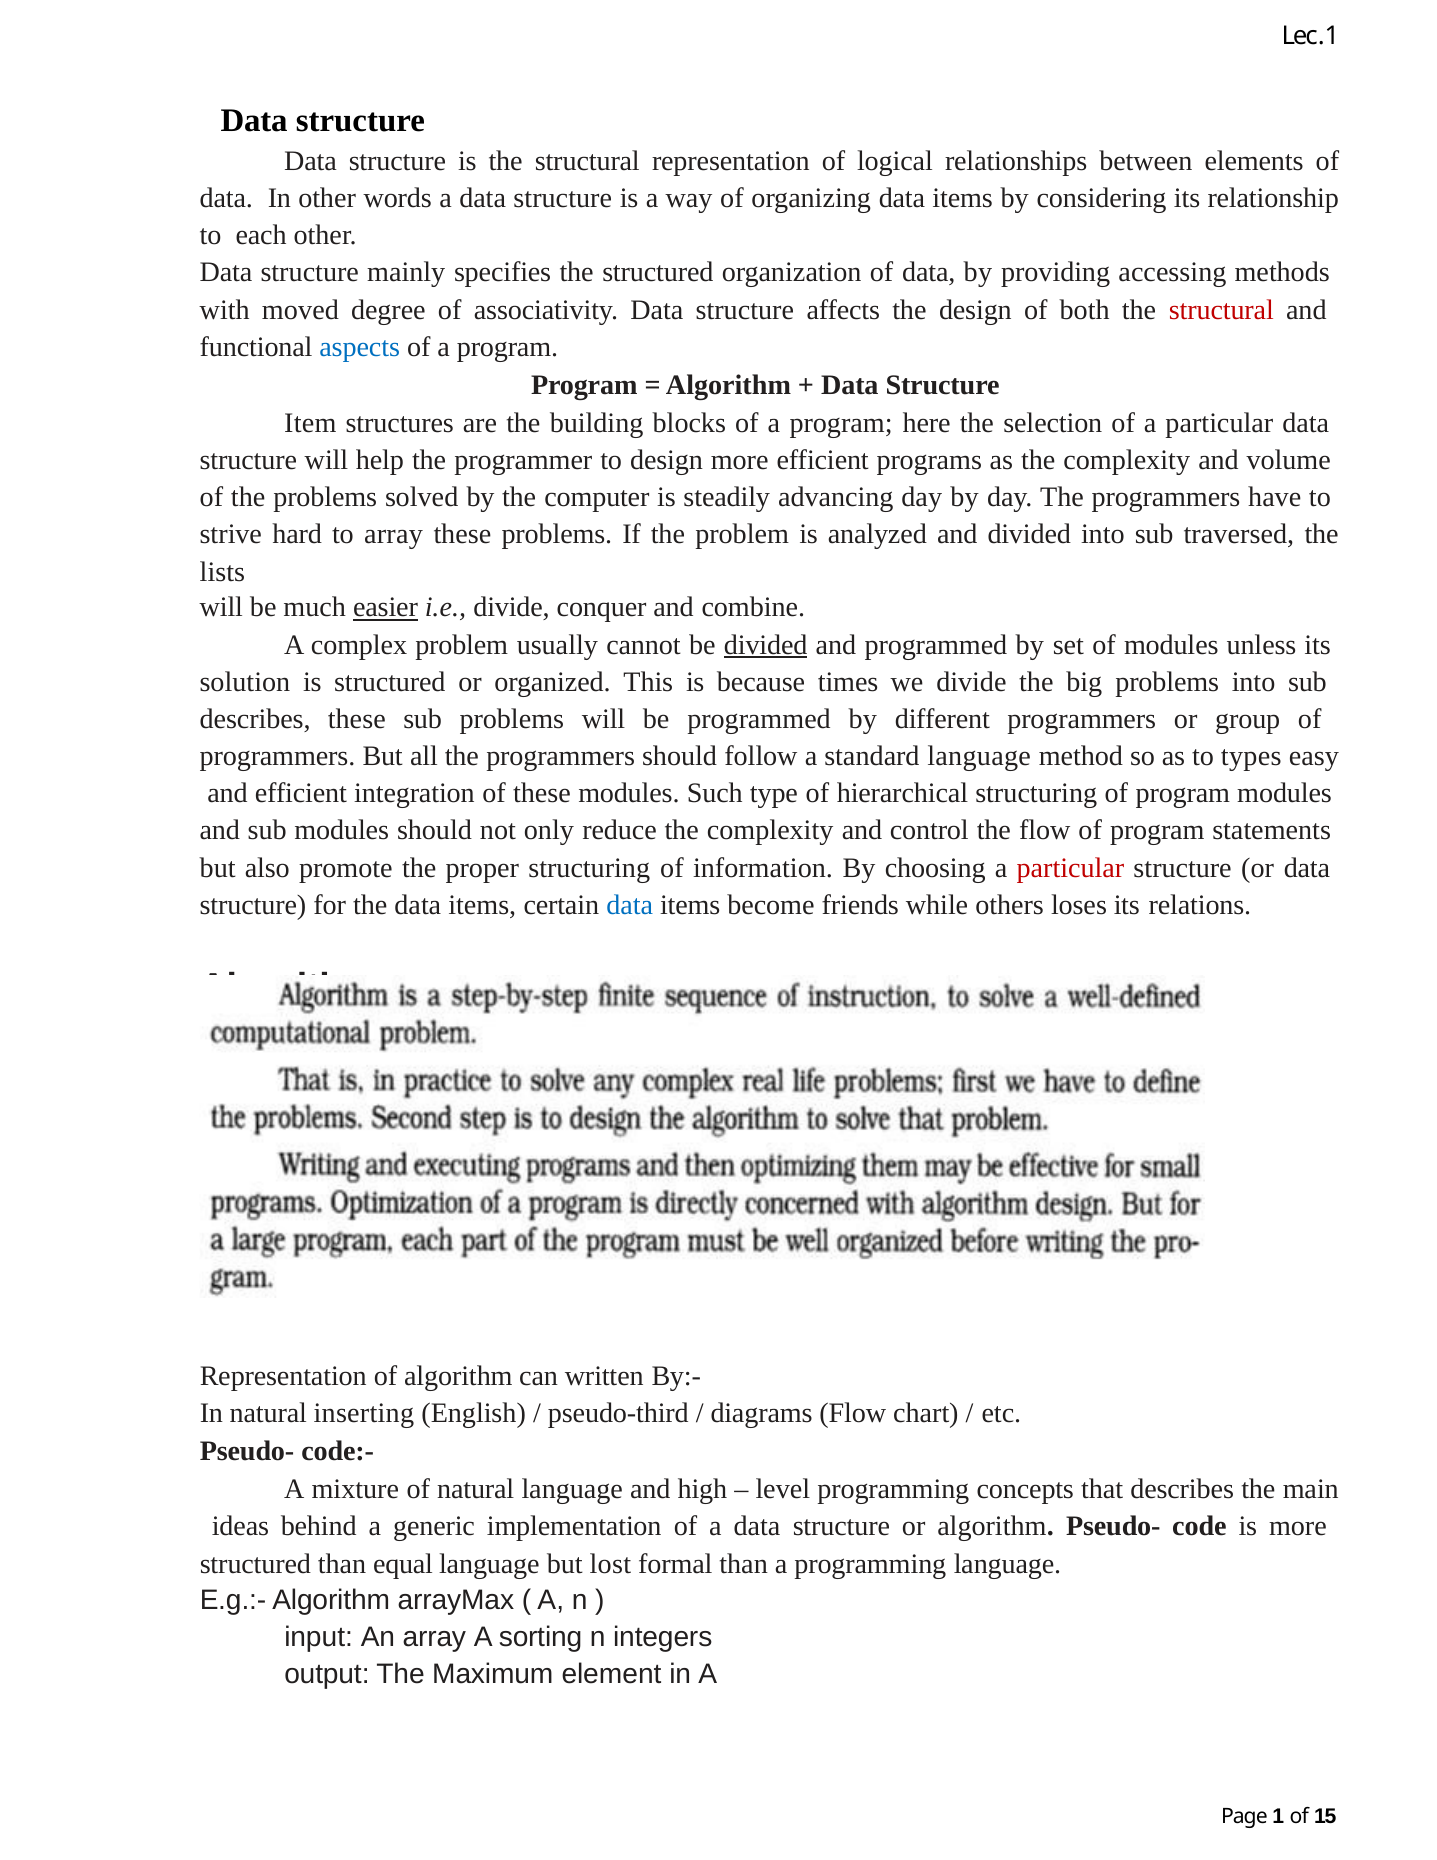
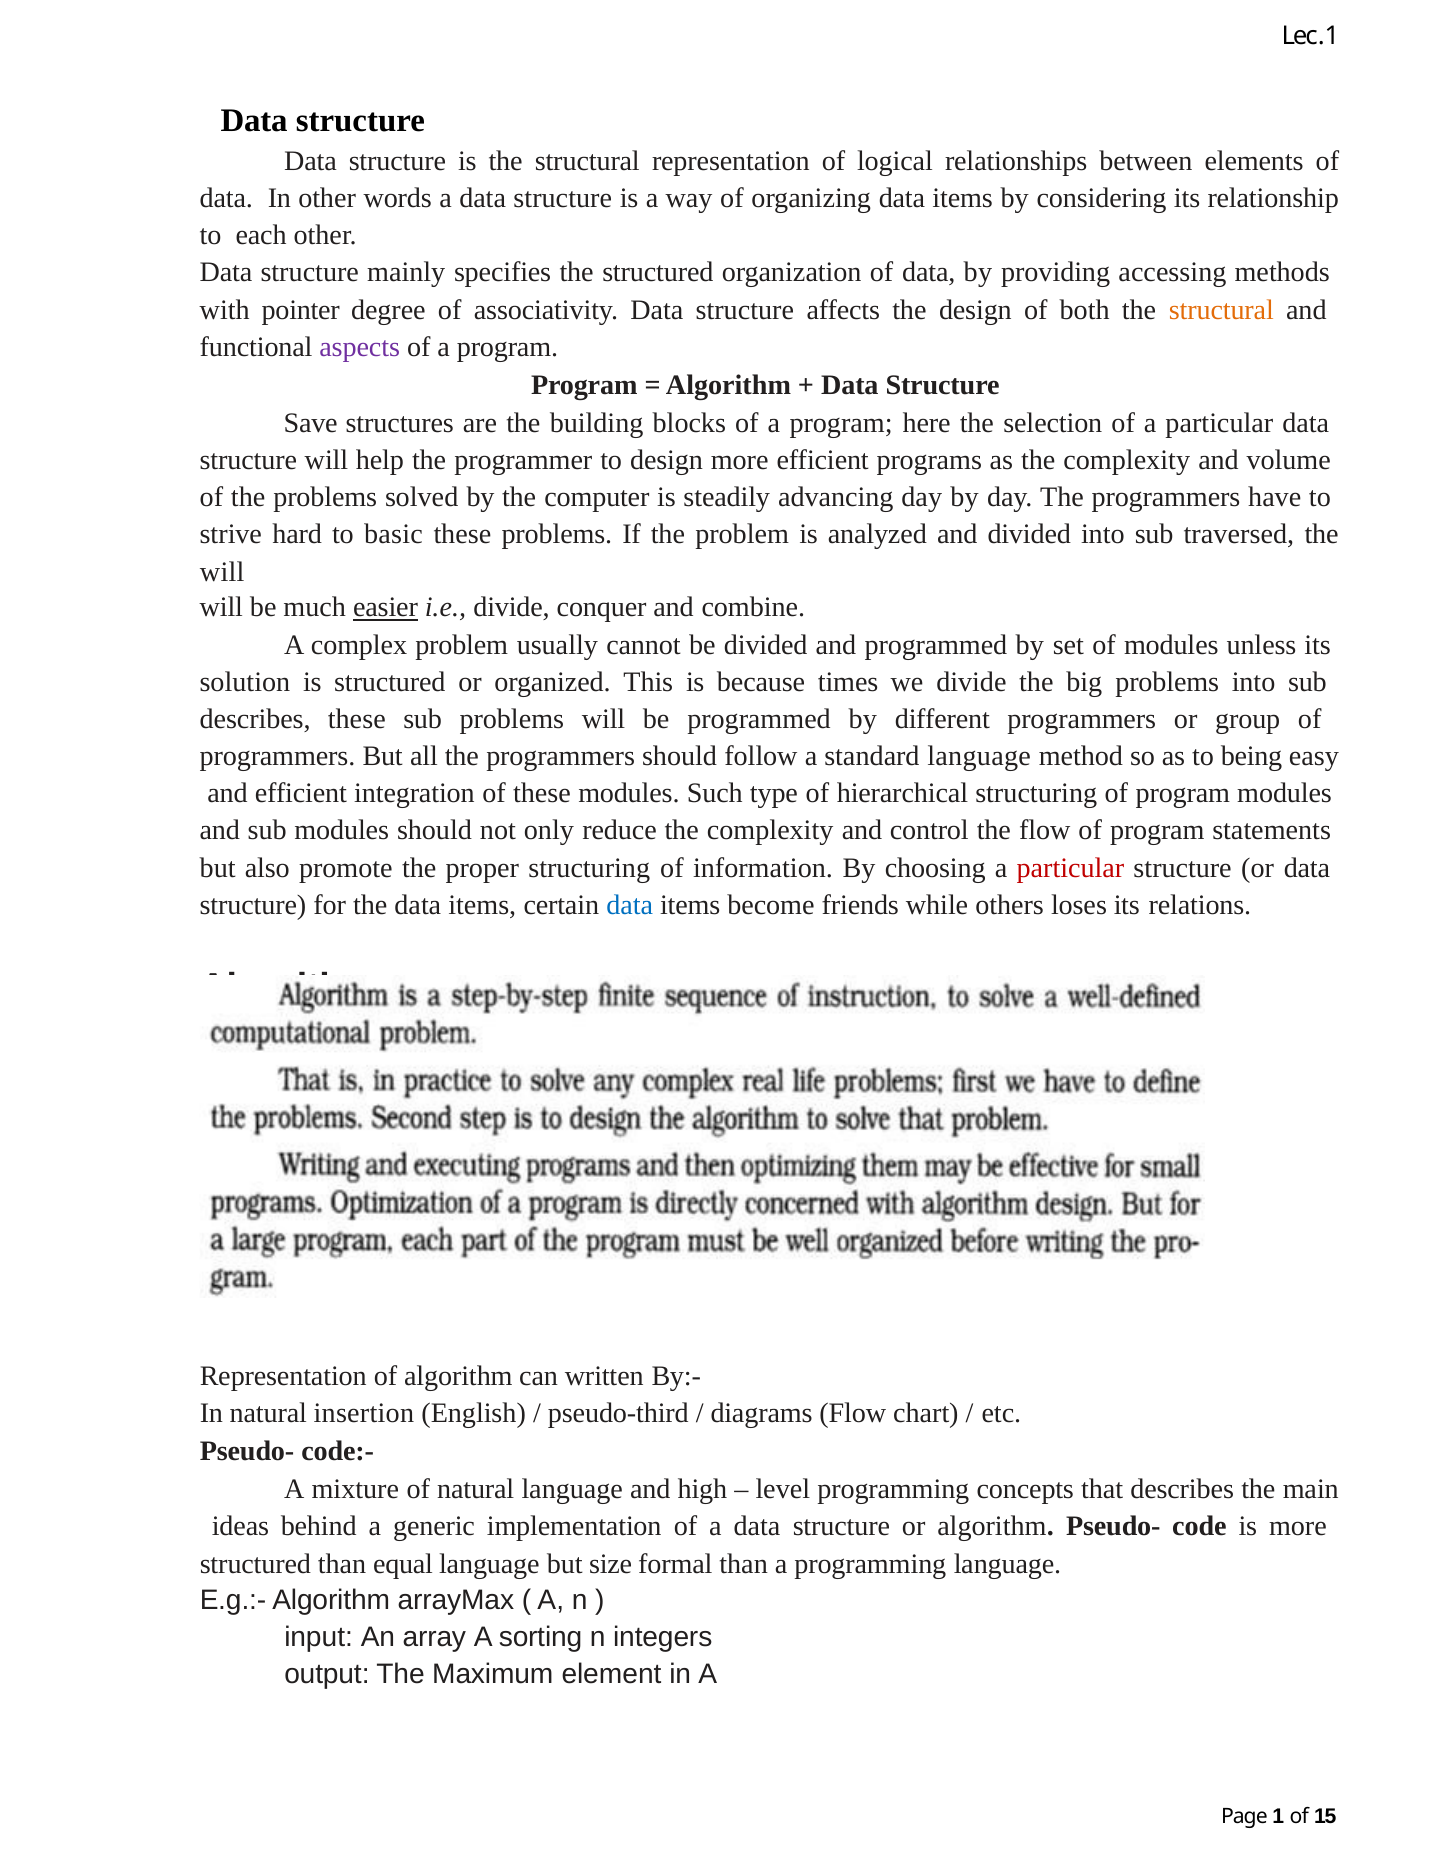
moved: moved -> pointer (301, 310)
structural colour: red -> orange (1221, 310)
aspects colour: blue -> purple (360, 347)
Item: Item -> Save (311, 423)
to array: array -> basic (393, 535)
lists: lists -> will (222, 572)
divided underline: present -> none (766, 645)
types: types -> being (1252, 756)
inserting: inserting -> insertion (364, 1413)
lost: lost -> size (611, 1563)
